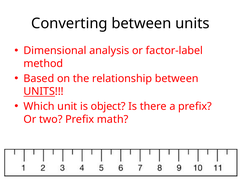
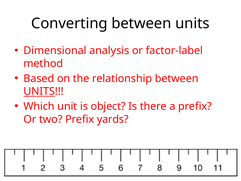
math: math -> yards (113, 119)
